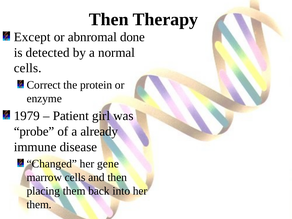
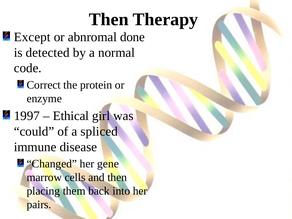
cells: cells -> code (28, 68)
1979: 1979 -> 1997 (27, 116)
Patient: Patient -> Ethical (71, 116)
probe: probe -> could (34, 131)
already: already -> spliced (99, 131)
them: them -> pairs (39, 204)
